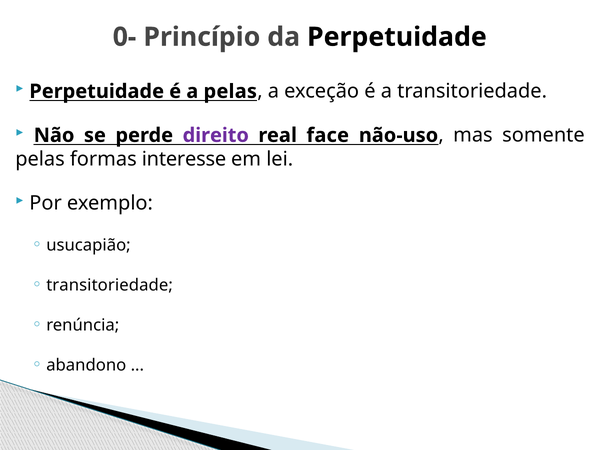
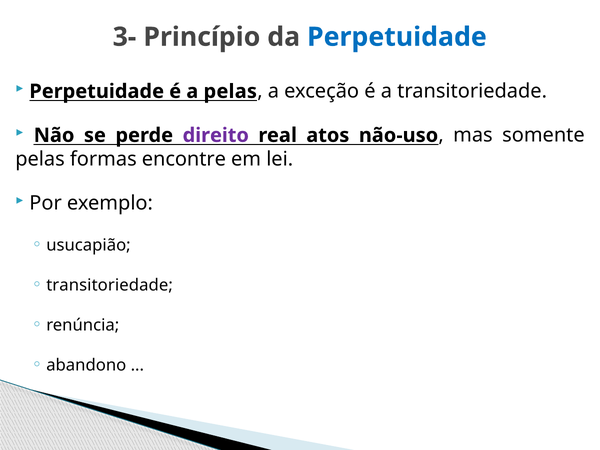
0-: 0- -> 3- (125, 37)
Perpetuidade colour: black -> blue (397, 37)
face: face -> atos (328, 135)
interesse: interesse -> encontre (184, 159)
